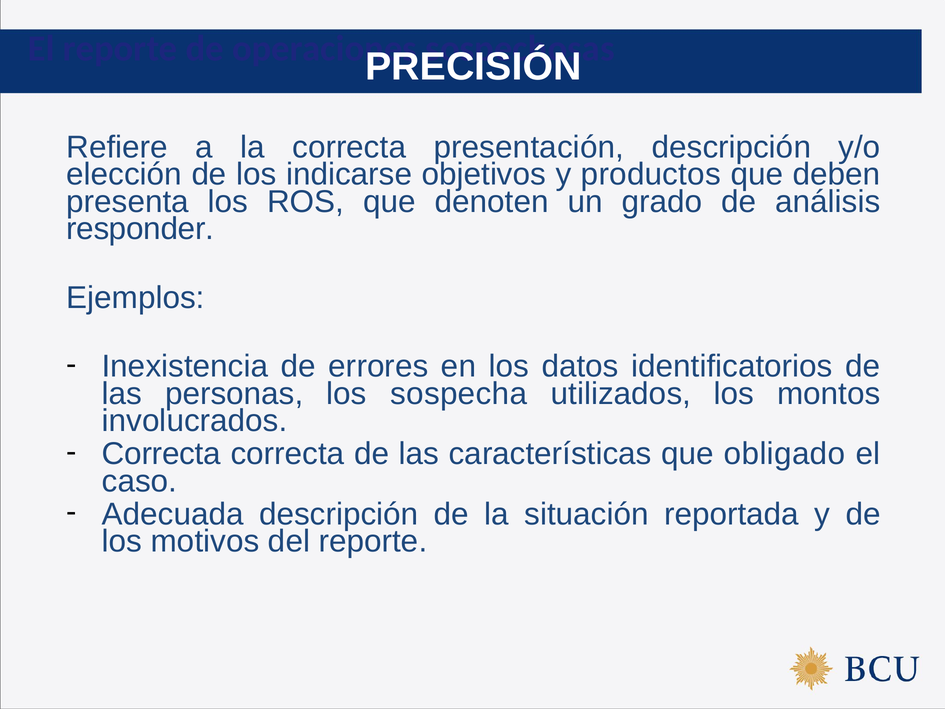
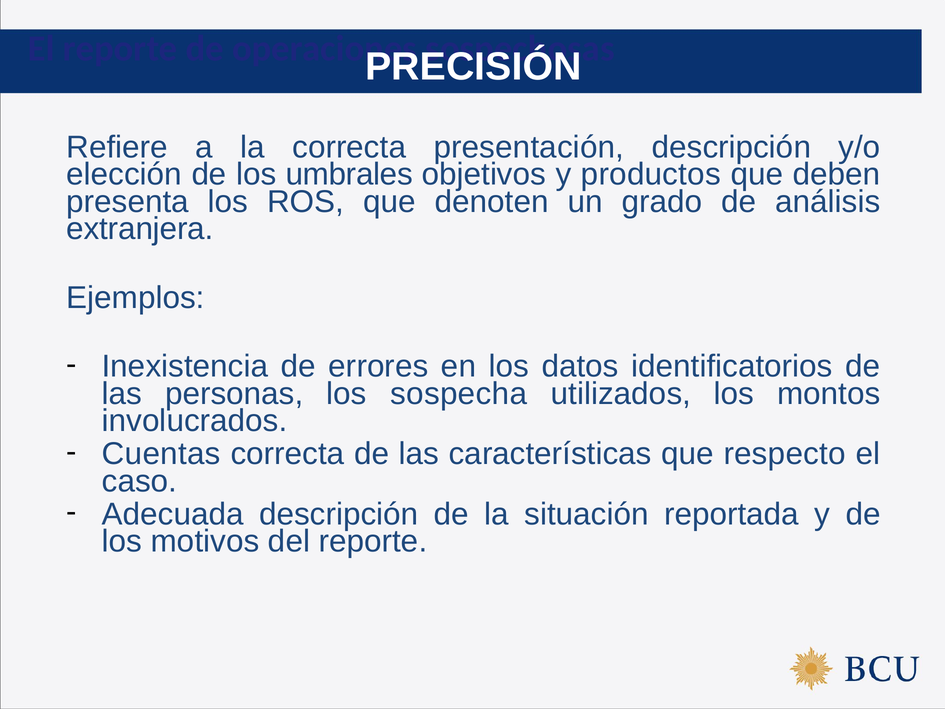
indicarse: indicarse -> umbrales (349, 174)
responder: responder -> extranjera (140, 229)
Correcta: Correcta -> Cuentas (161, 454)
obligado: obligado -> respecto (785, 454)
